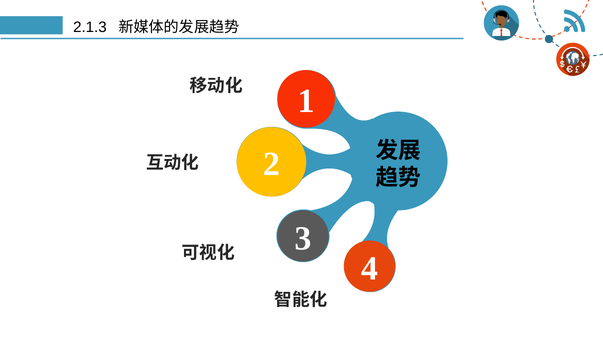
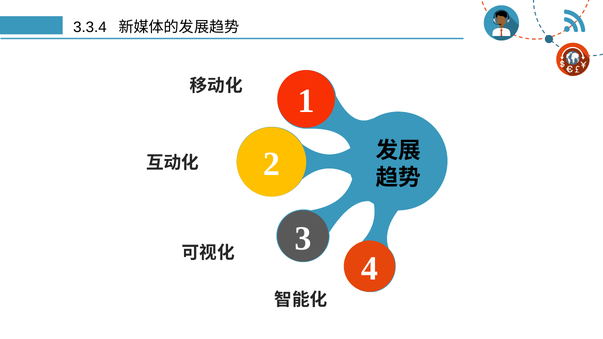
2.1.3: 2.1.3 -> 3.3.4 (90, 27)
